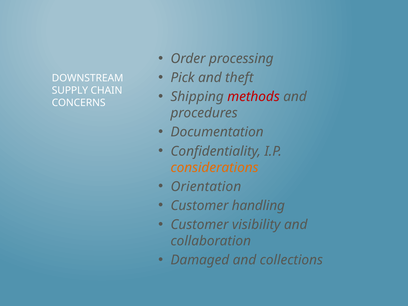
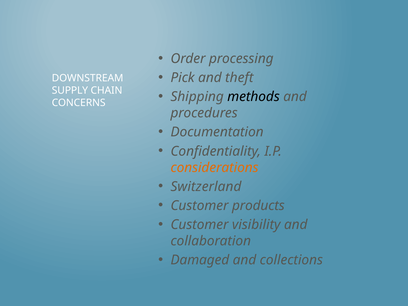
methods colour: red -> black (254, 97)
Orientation: Orientation -> Switzerland (206, 187)
handling: handling -> products (258, 206)
